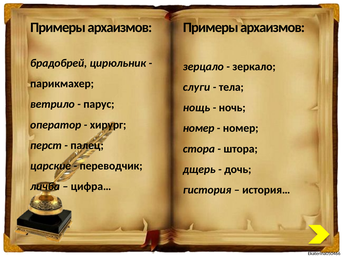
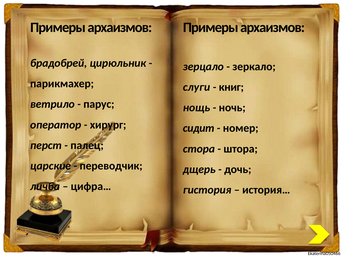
тела: тела -> книг (231, 87)
номер: номер -> сидит (199, 128)
